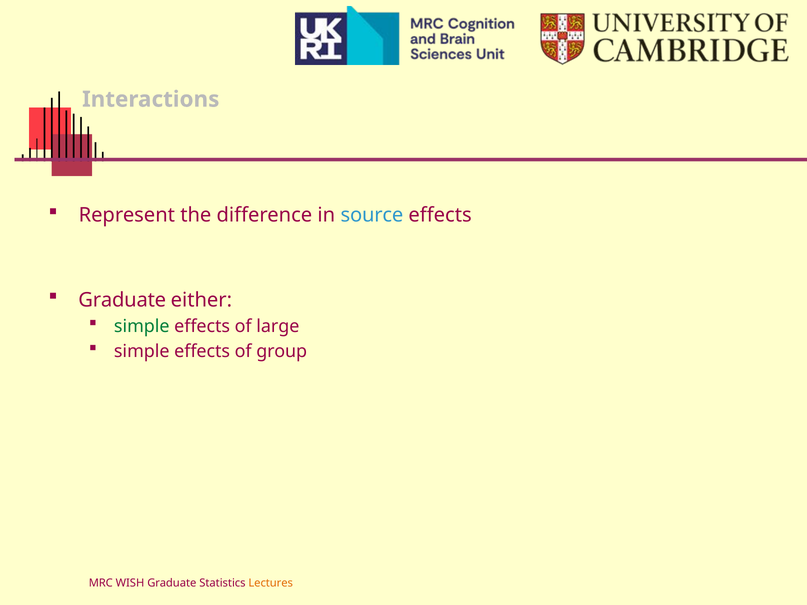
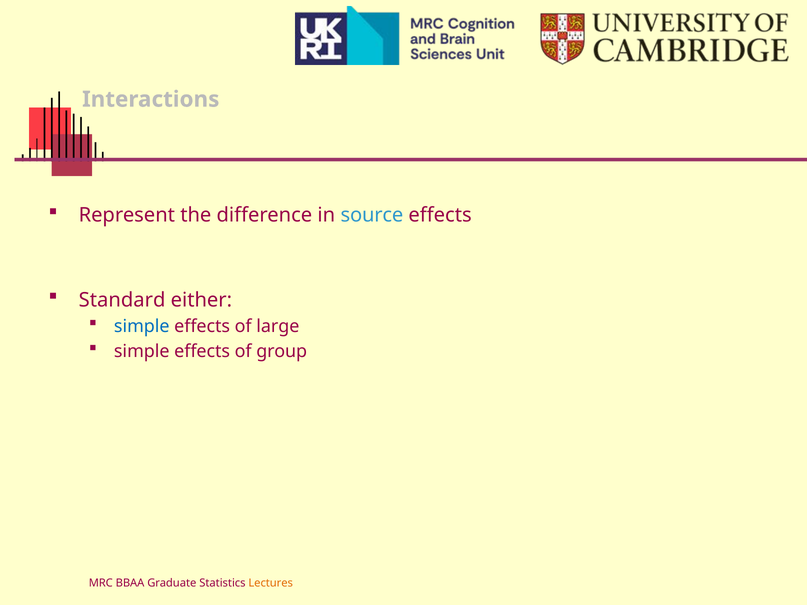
Graduate: Graduate -> Standard (122, 300)
simple colour: green -> blue (142, 326)
WISH: WISH -> BBAA (130, 583)
